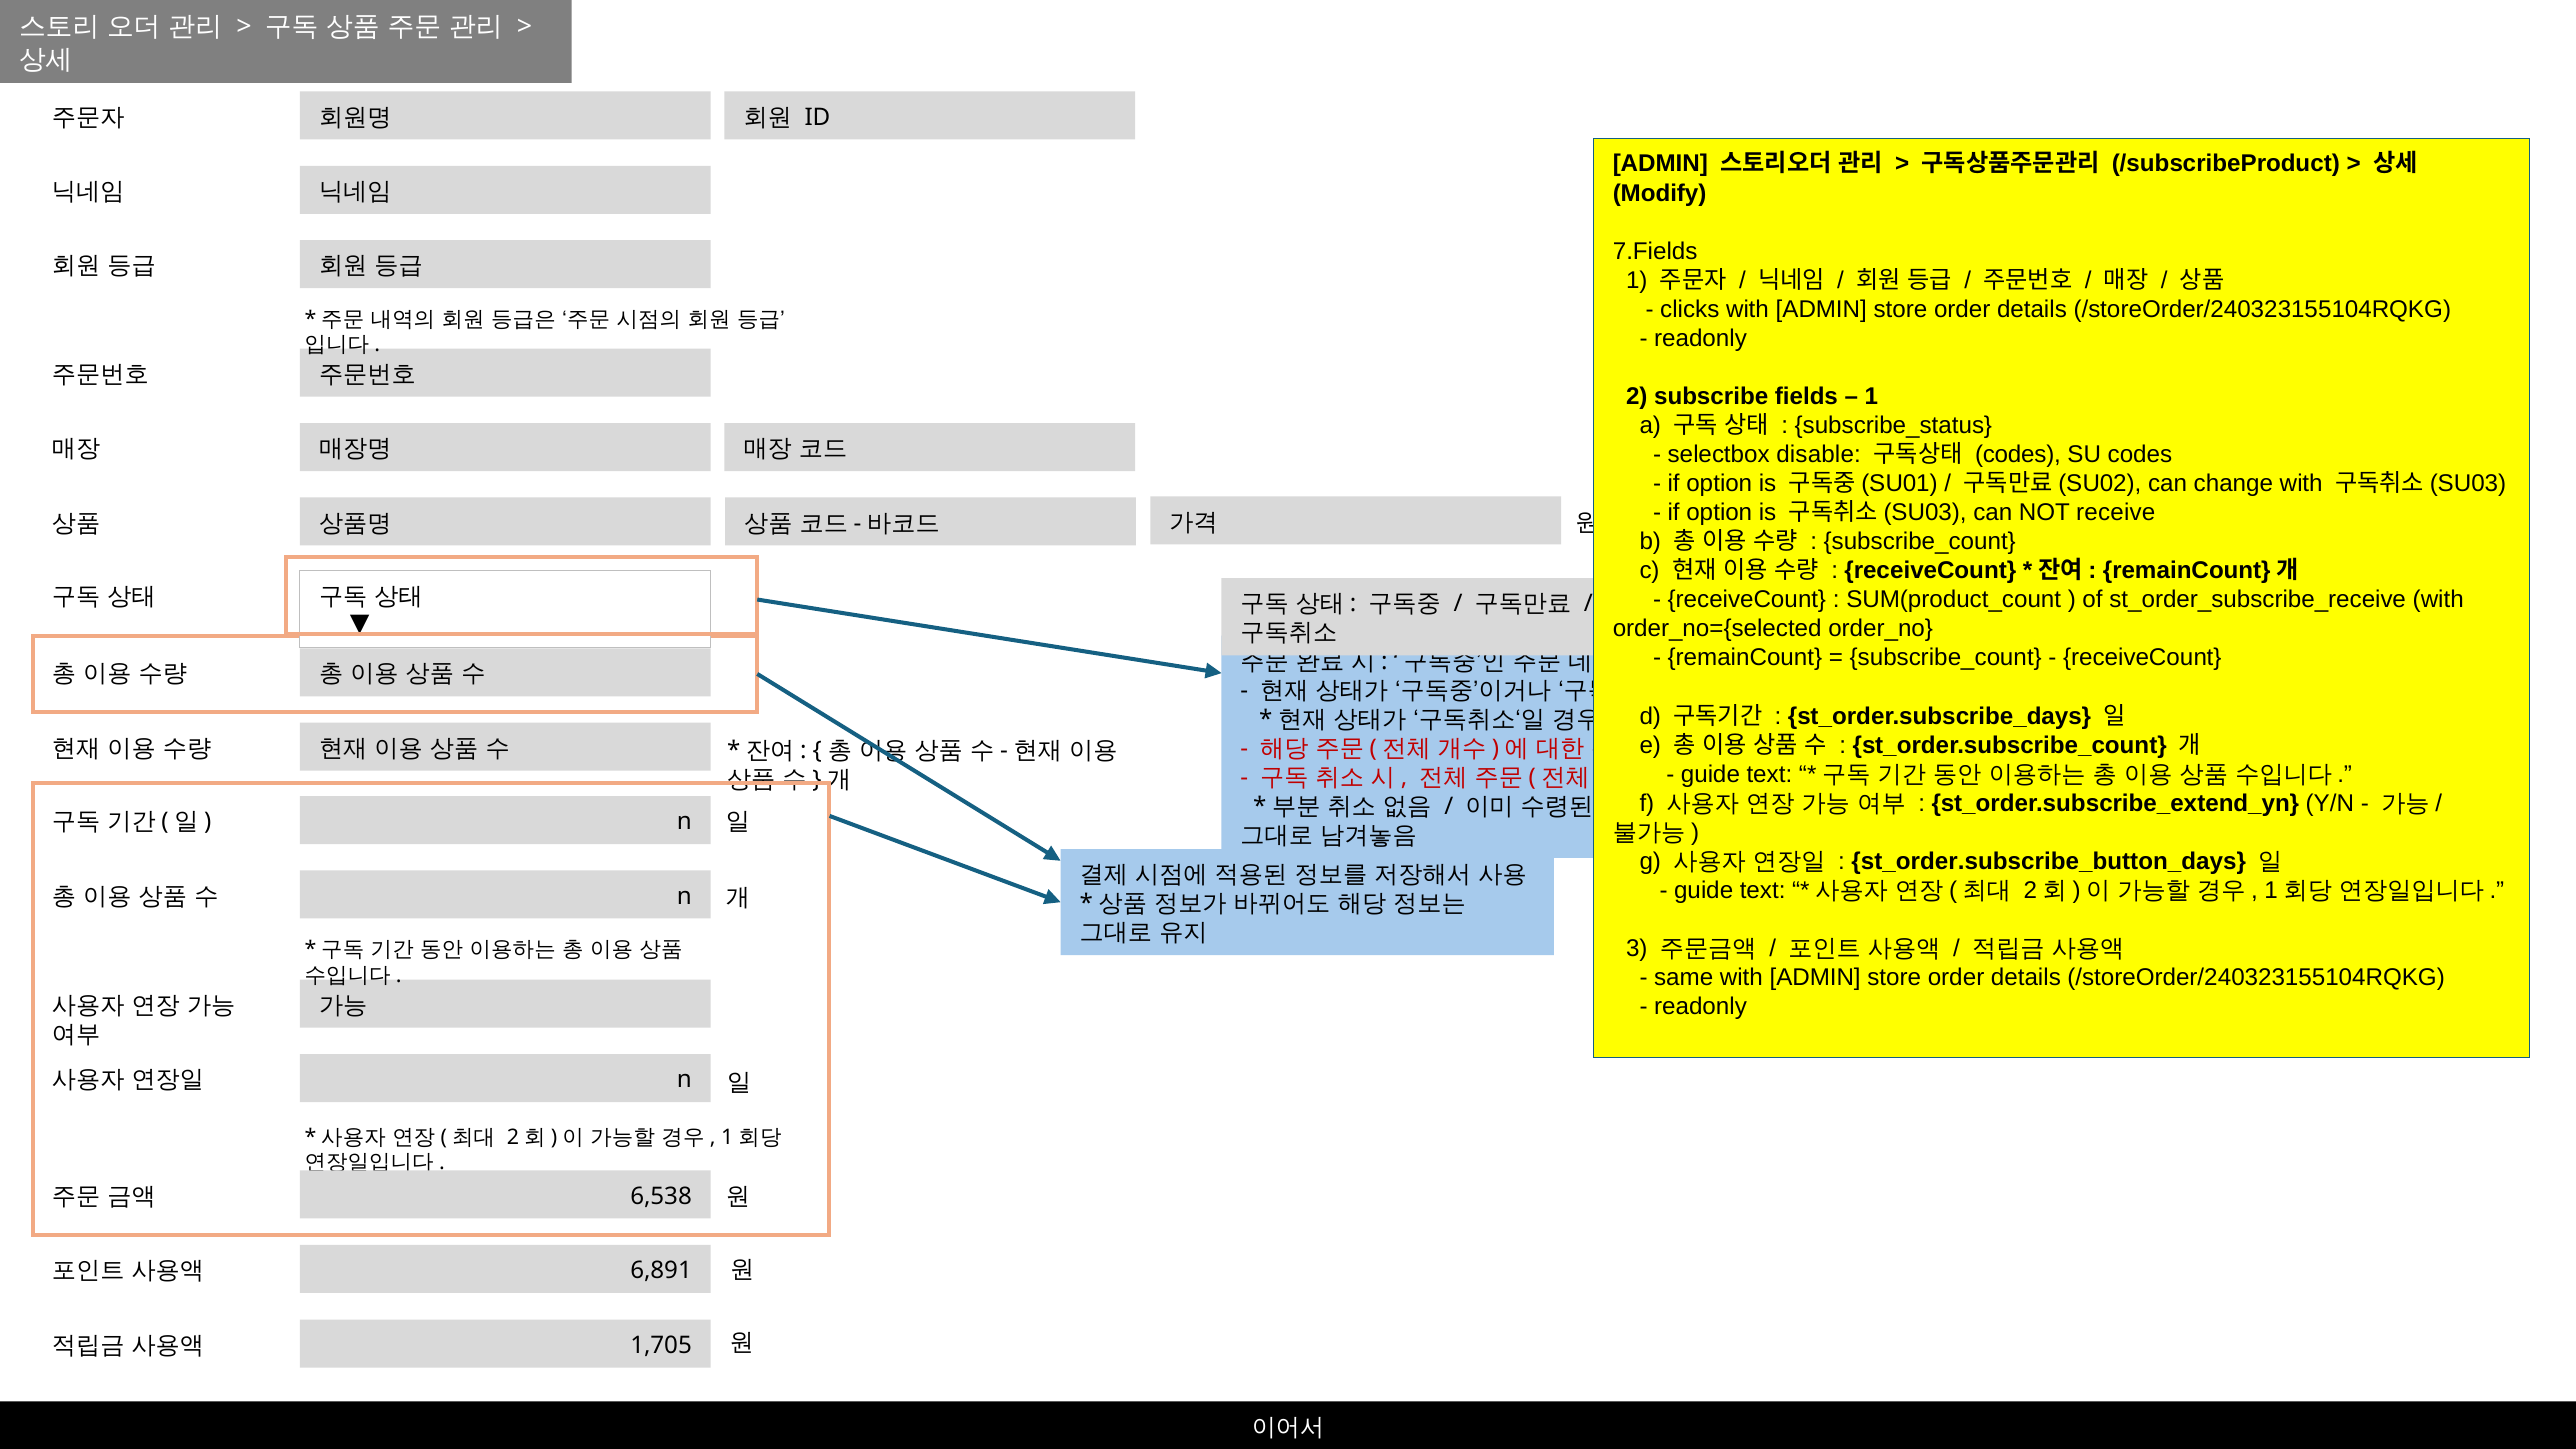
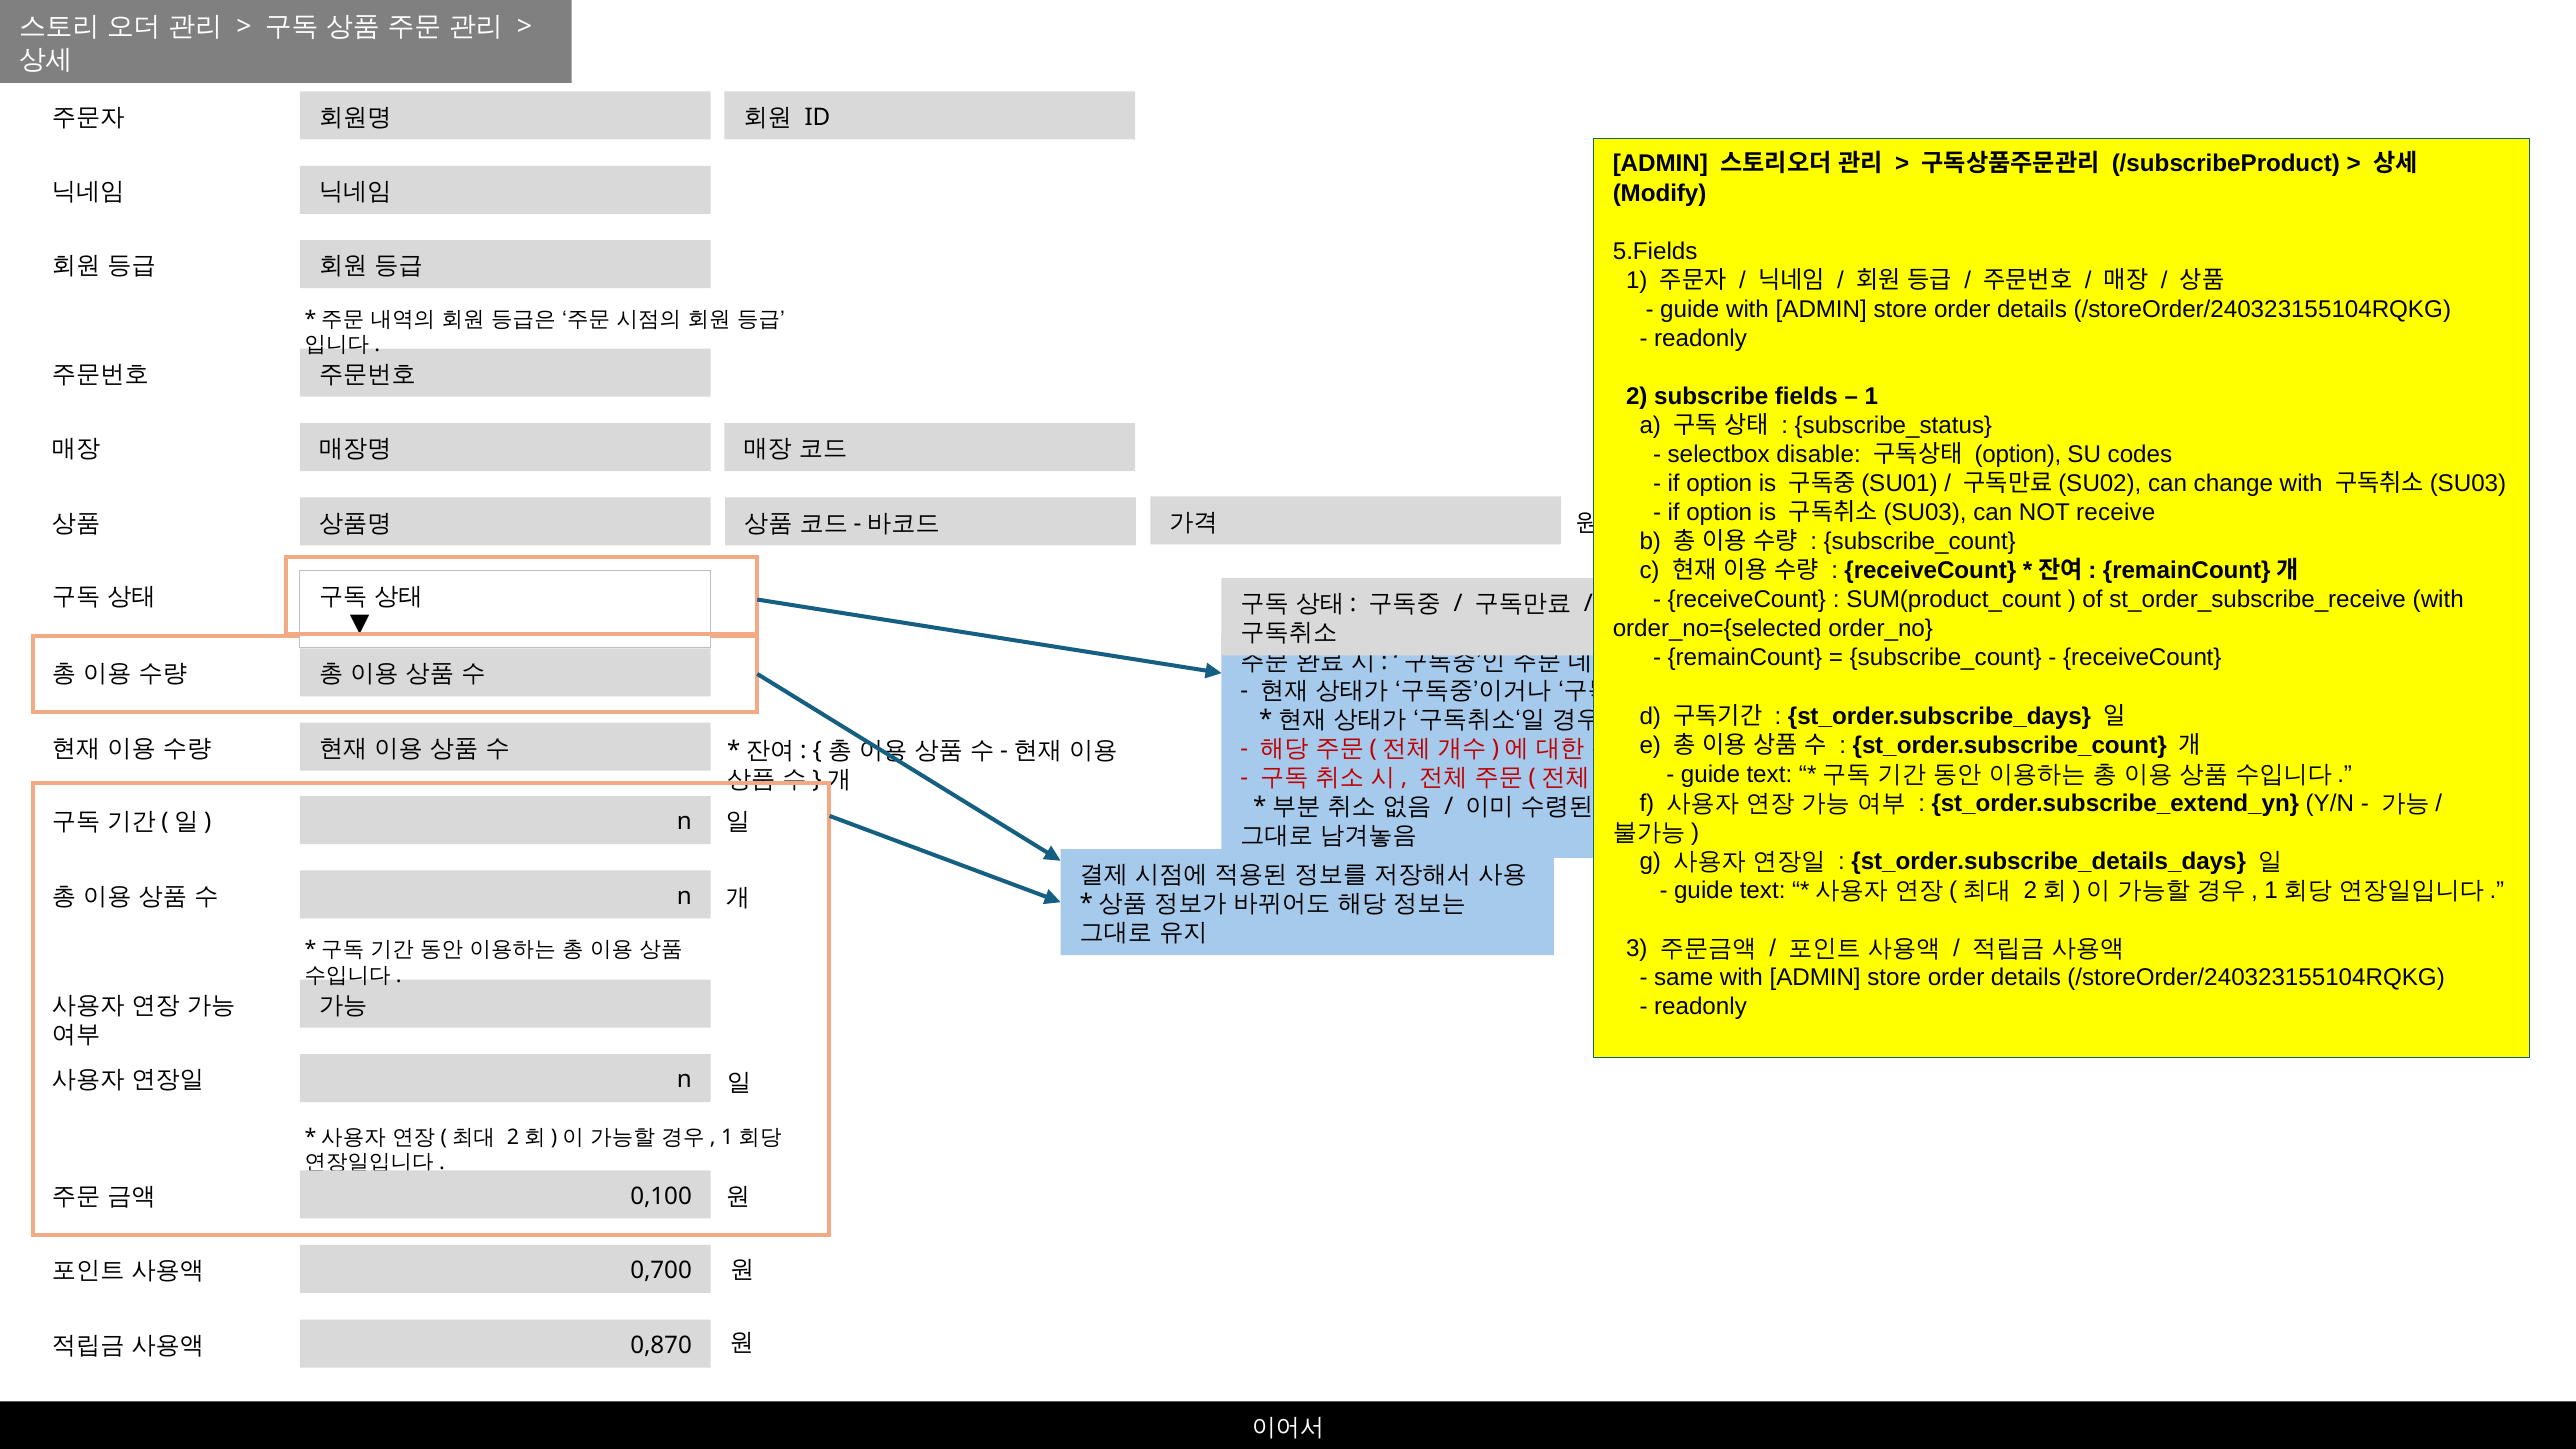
7.Fields: 7.Fields -> 5.Fields (1655, 251)
clicks: clicks -> guide (1690, 309)
codes: codes -> option (2018, 455)
st_order.subscribe_button_days: st_order.subscribe_button_days -> st_order.subscribe_details_days (2049, 861)
6,538: 6,538 -> 0,100 (661, 1196)
6,891: 6,891 -> 0,700 (661, 1270)
1,705: 1,705 -> 0,870 (661, 1345)
